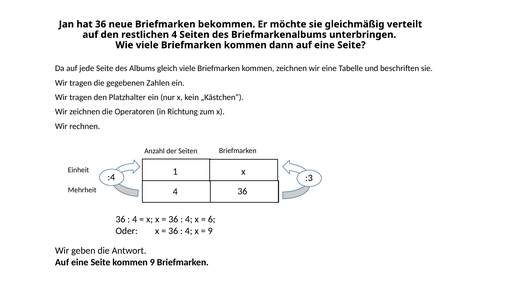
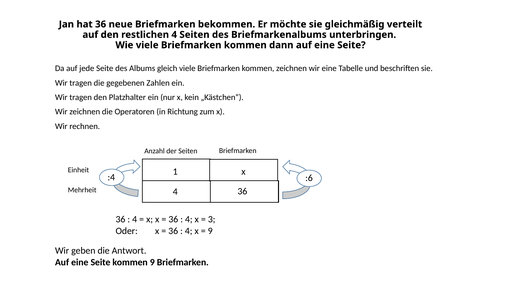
:3: :3 -> :6 (309, 178)
6: 6 -> 3 (212, 219)
